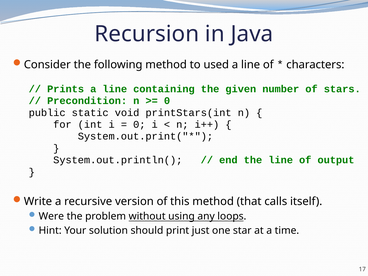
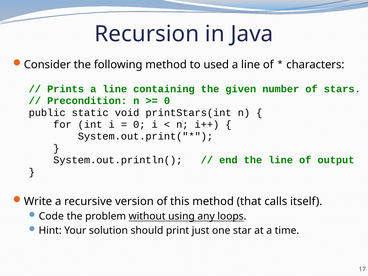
Were: Were -> Code (51, 216)
